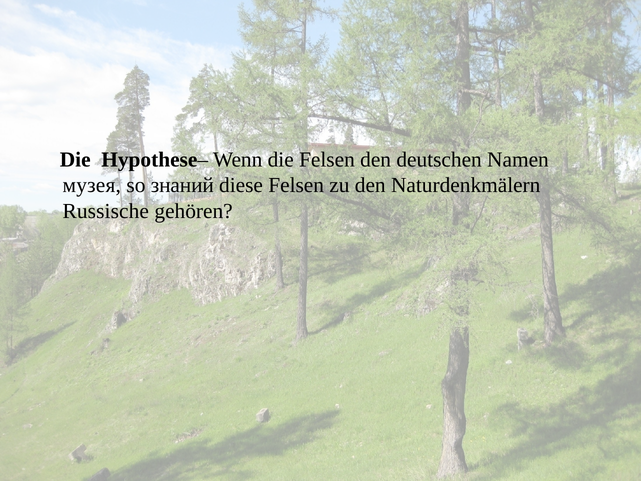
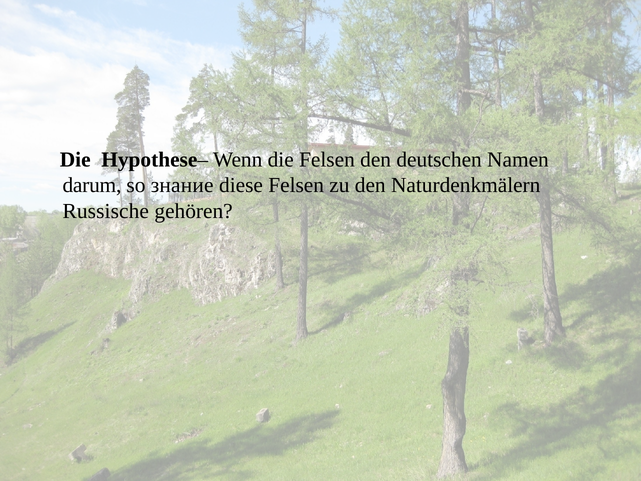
музея: музея -> darum (92, 185)
знаний: знаний -> знание (182, 185)
